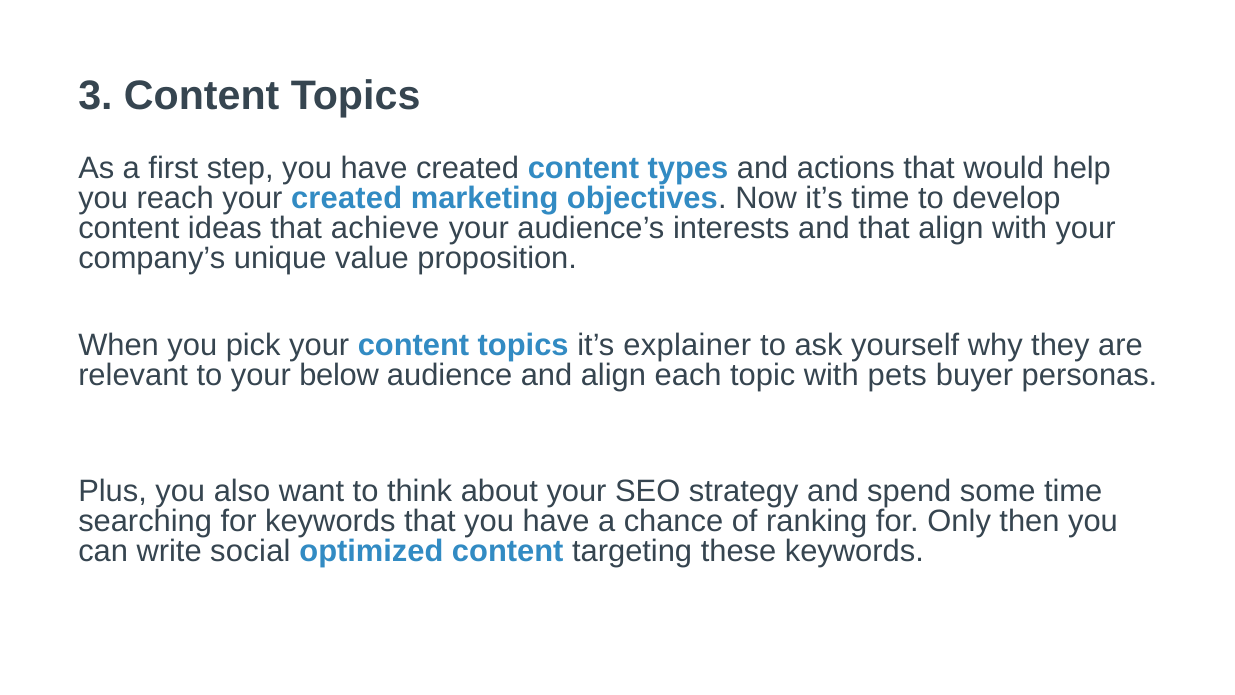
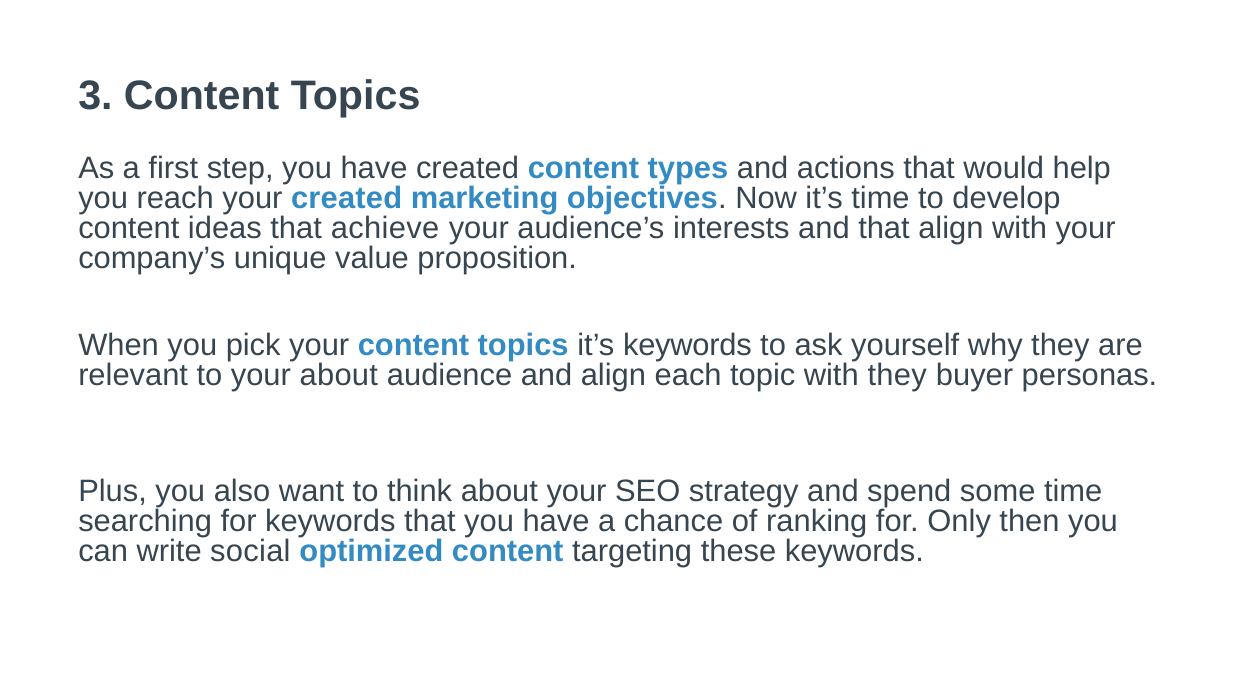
it’s explainer: explainer -> keywords (687, 345)
your below: below -> about (339, 375)
with pets: pets -> they (897, 375)
